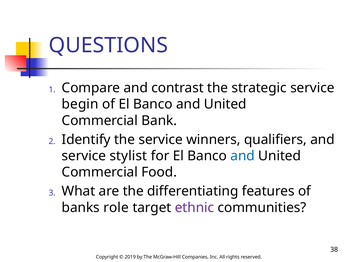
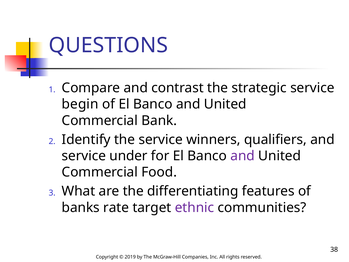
stylist: stylist -> under (128, 156)
and colour: blue -> purple (243, 156)
role: role -> rate (116, 207)
